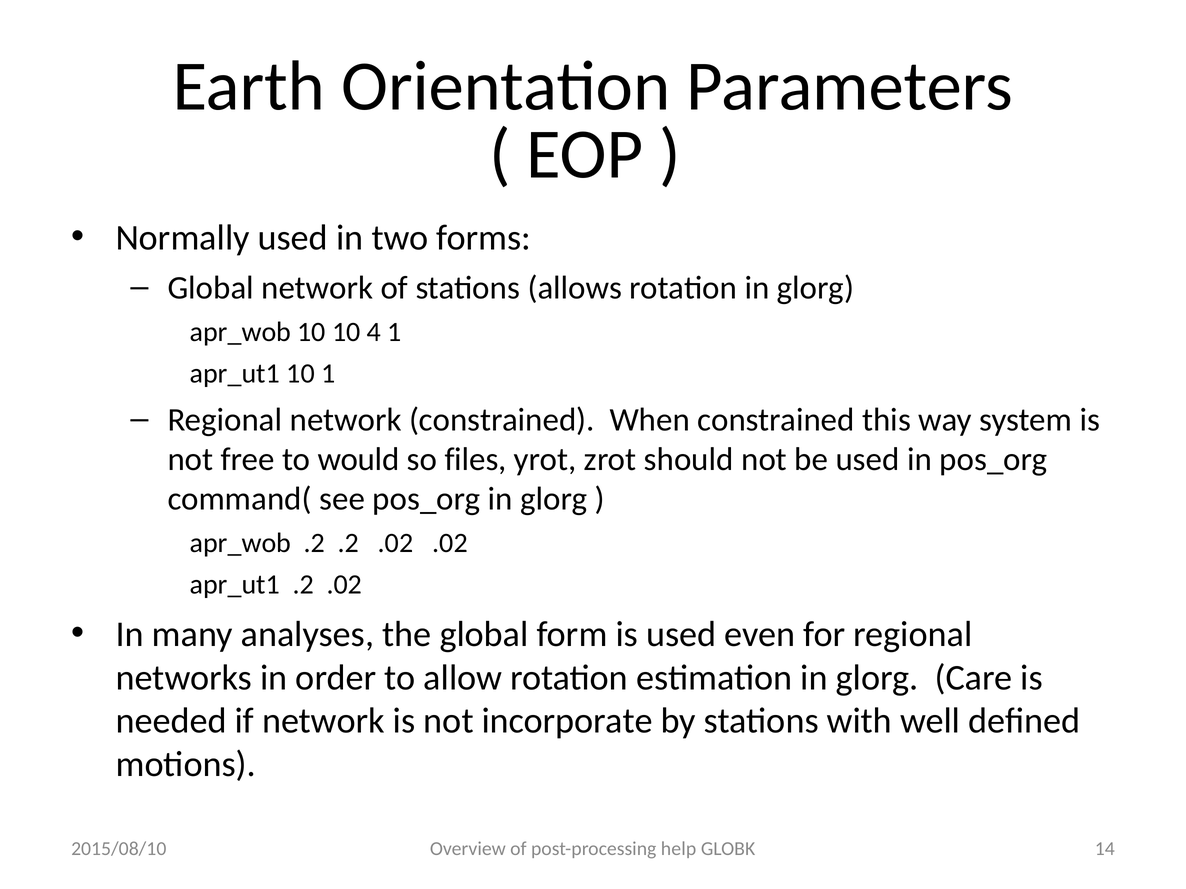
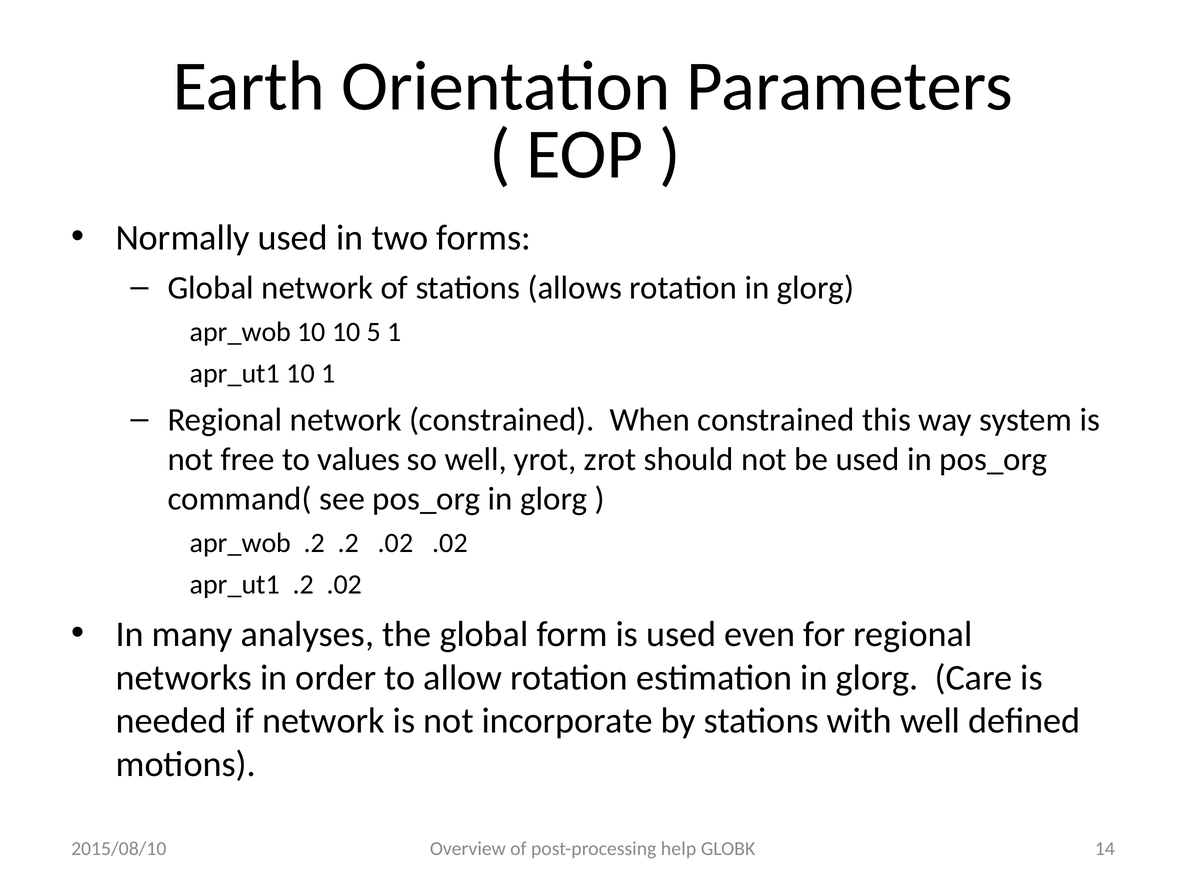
4: 4 -> 5 (374, 332)
would: would -> values (359, 460)
so files: files -> well (476, 460)
